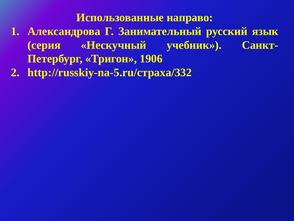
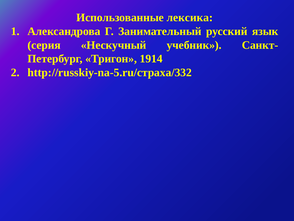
направо: направо -> лексика (190, 17)
1906: 1906 -> 1914 (151, 59)
